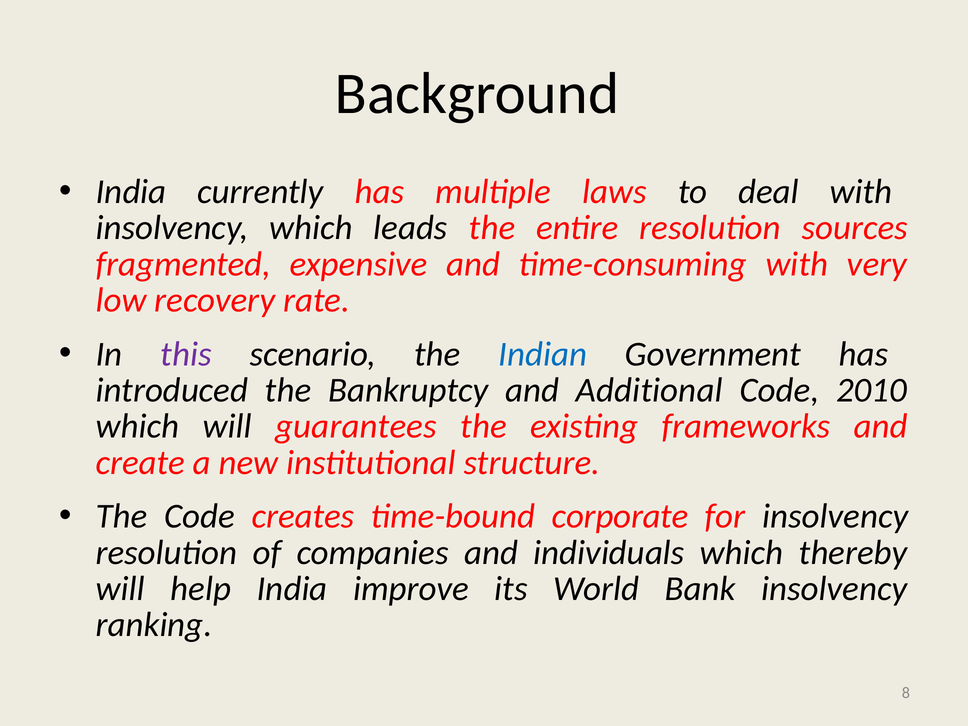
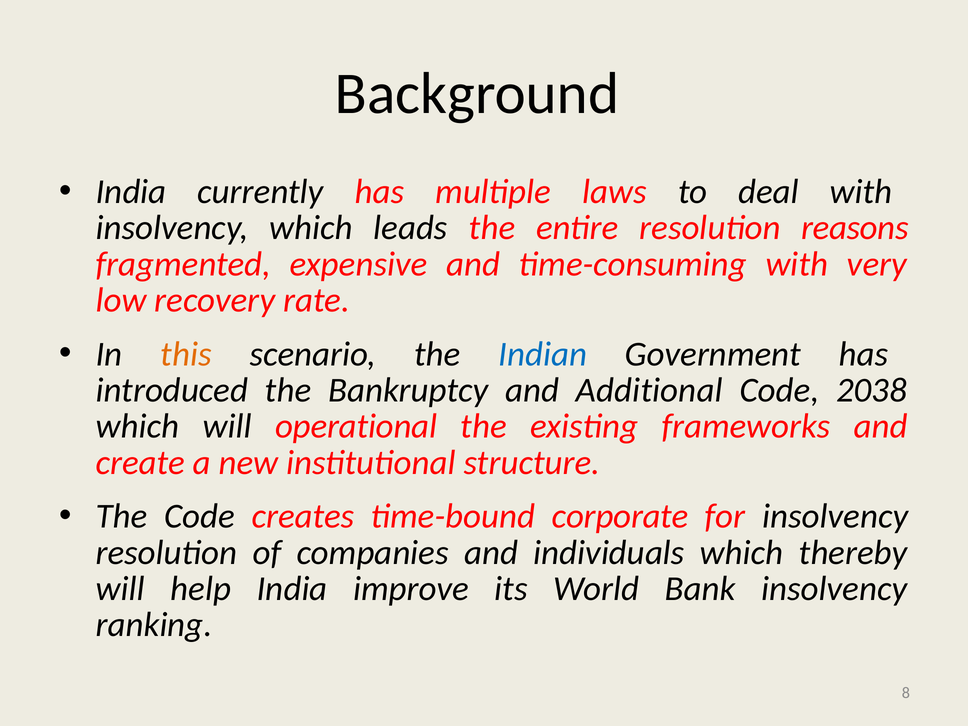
sources: sources -> reasons (855, 228)
this colour: purple -> orange (186, 354)
2010: 2010 -> 2038 (871, 390)
guarantees: guarantees -> operational (356, 426)
